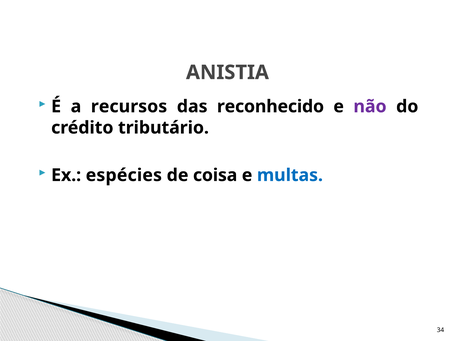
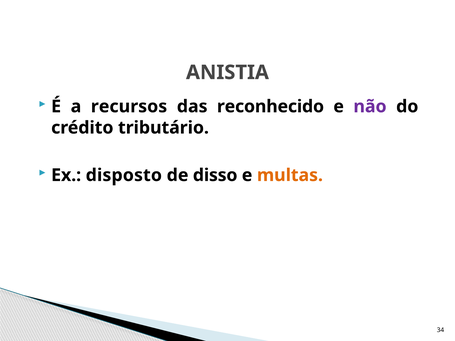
espécies: espécies -> disposto (124, 175)
coisa: coisa -> disso (215, 175)
multas colour: blue -> orange (290, 175)
